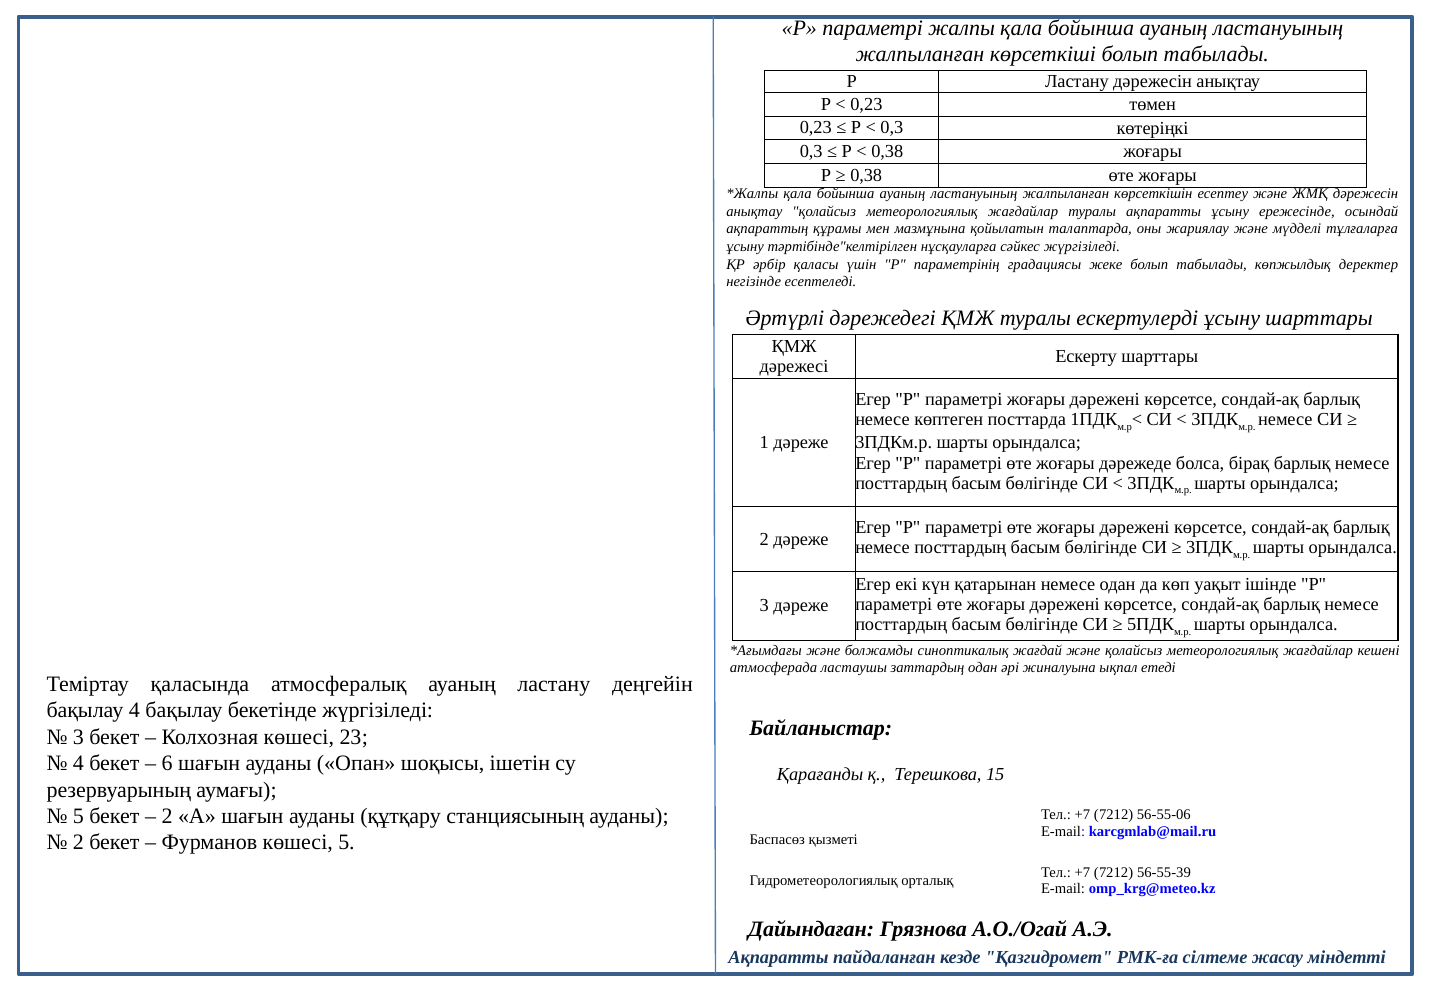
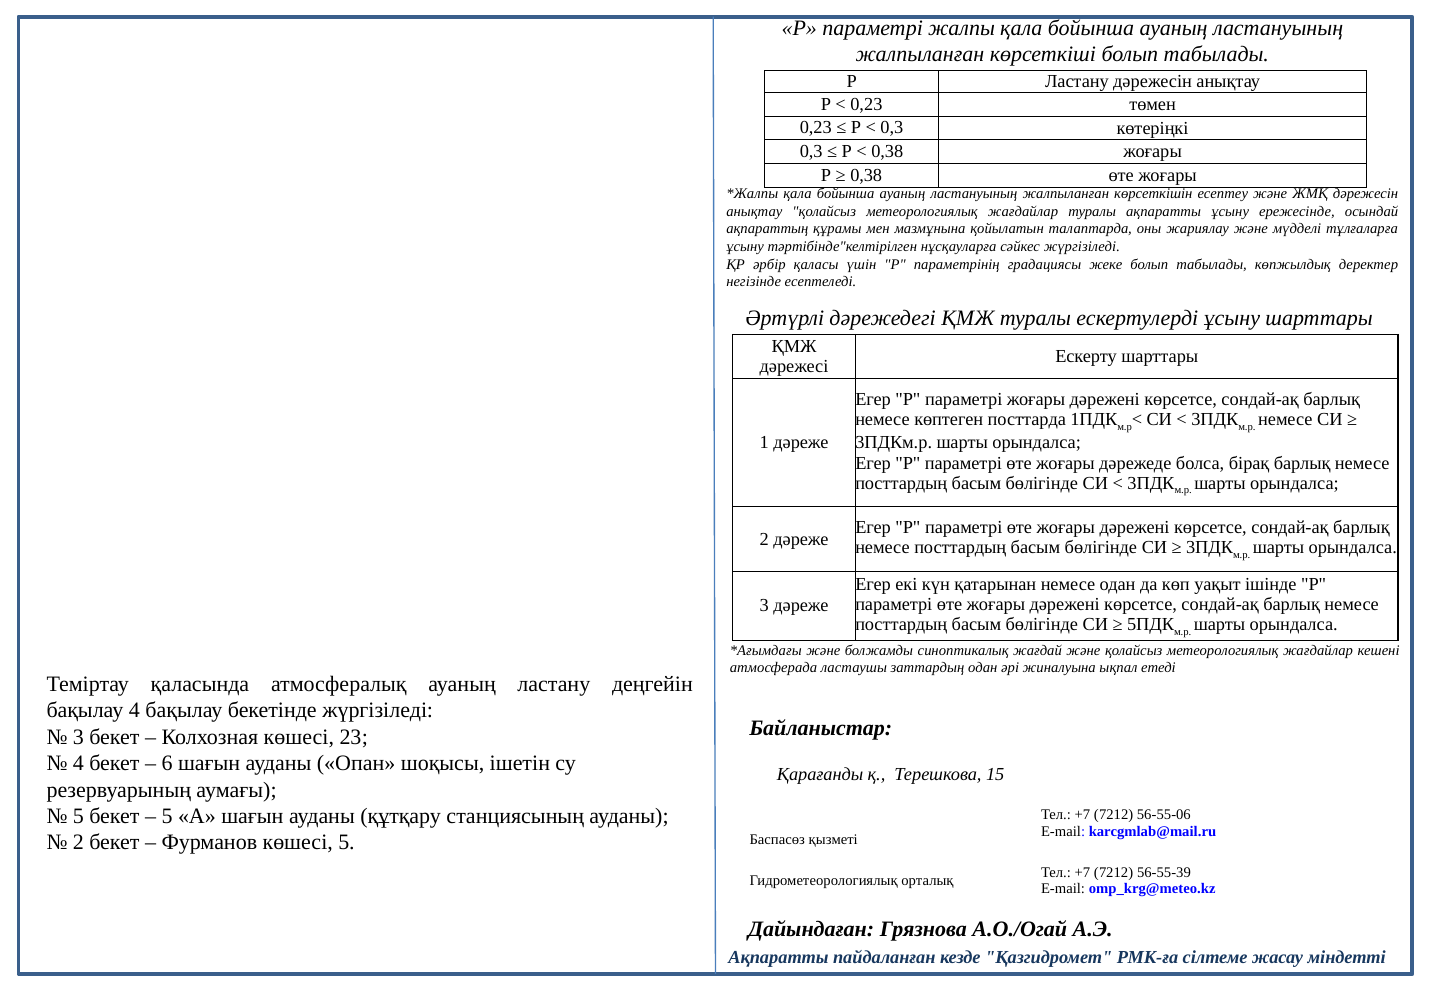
2: 2 -> 5 (167, 816)
